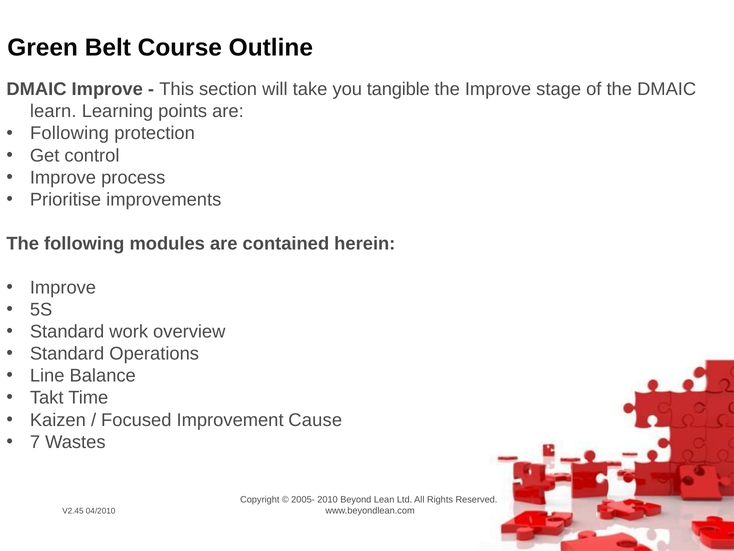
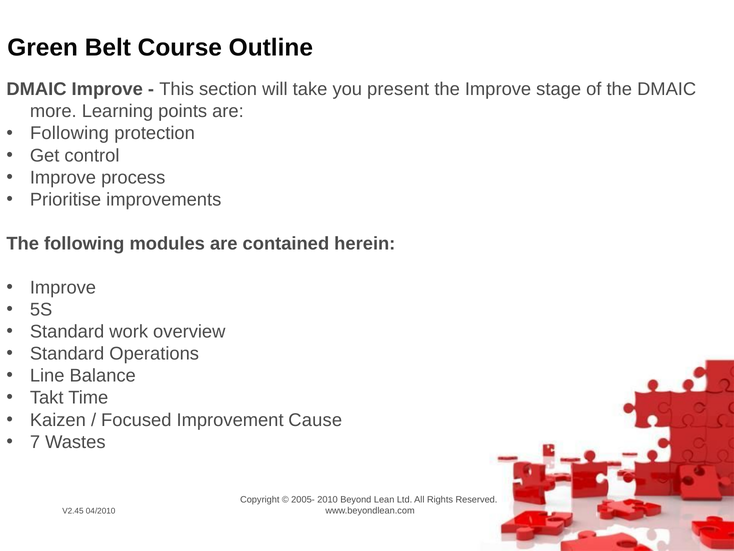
tangible: tangible -> present (398, 89)
learn: learn -> more (53, 111)
